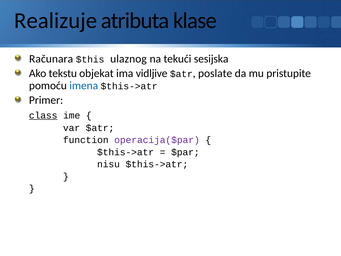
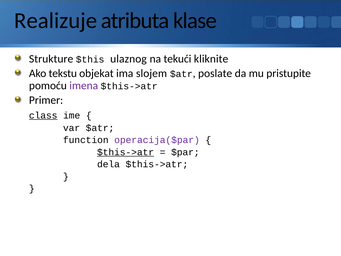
Računara: Računara -> Strukture (51, 59)
sesijska: sesijska -> kliknite (211, 59)
vidljive: vidljive -> slojem (152, 73)
imena colour: blue -> purple (84, 86)
$this->atr underline: none -> present (126, 152)
nisu: nisu -> dela (108, 164)
